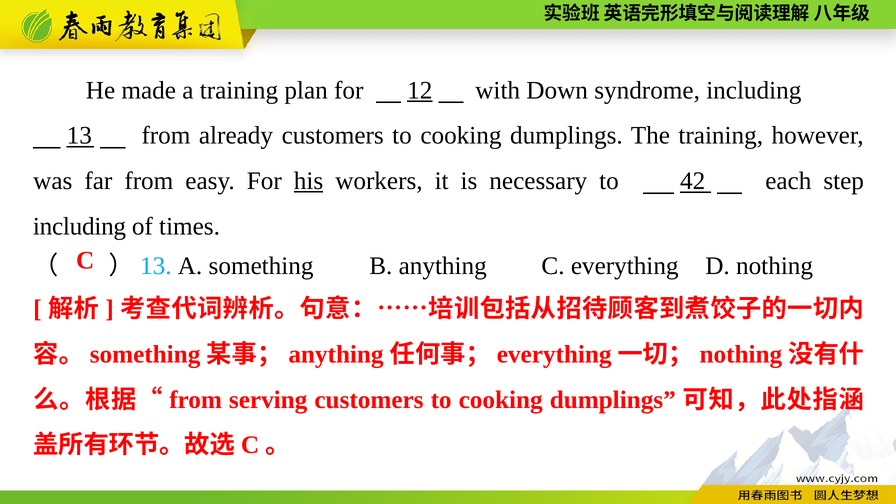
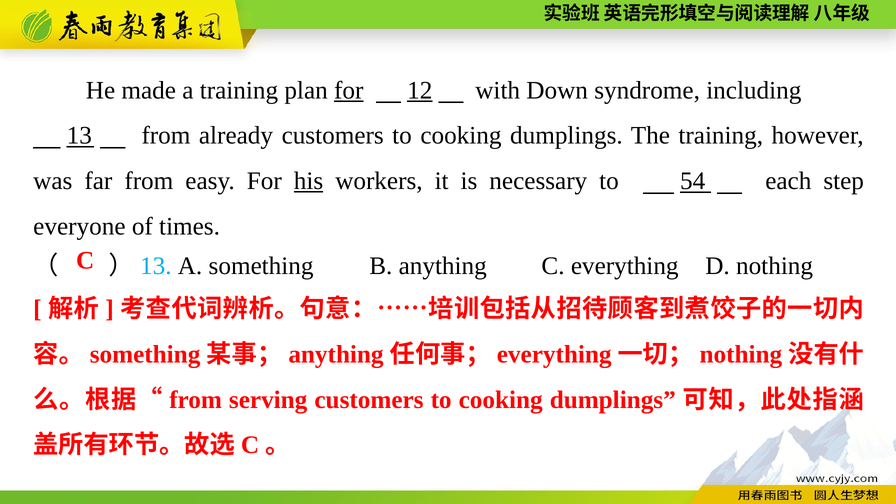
for underline: none -> present (349, 90)
42: 42 -> 54 (693, 181)
including: including -> everyone (79, 226)
